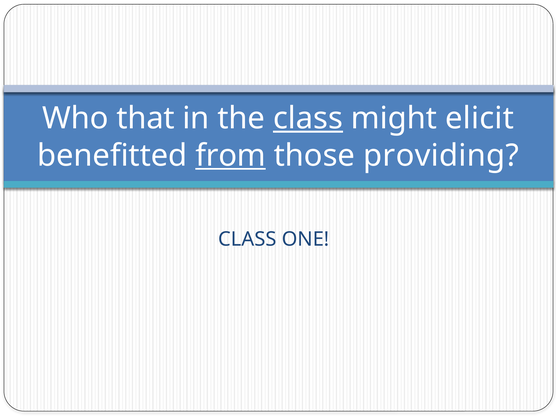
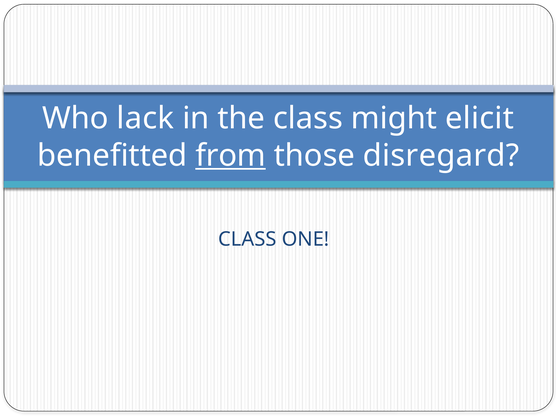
that: that -> lack (145, 119)
class underline: present -> none (308, 119)
providing: providing -> disregard (441, 156)
